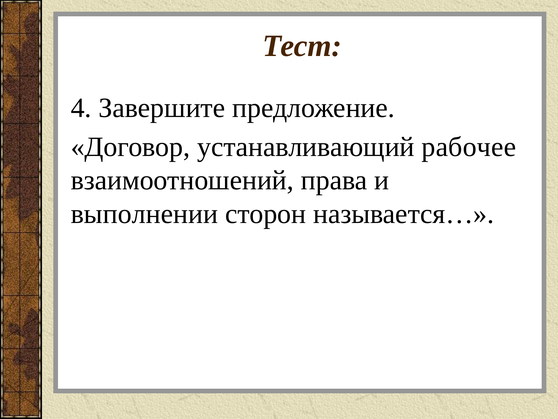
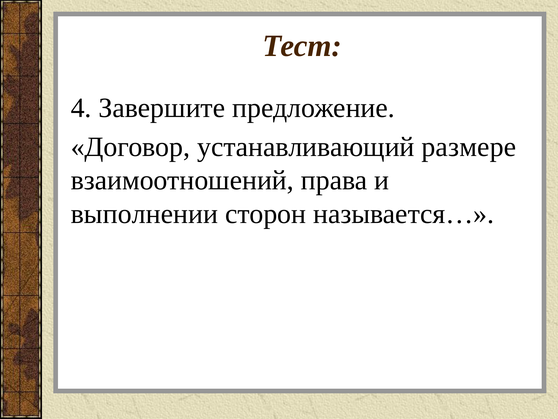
рабочее: рабочее -> размере (469, 147)
